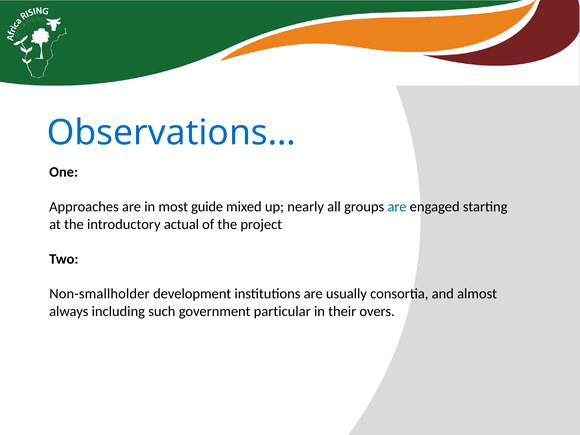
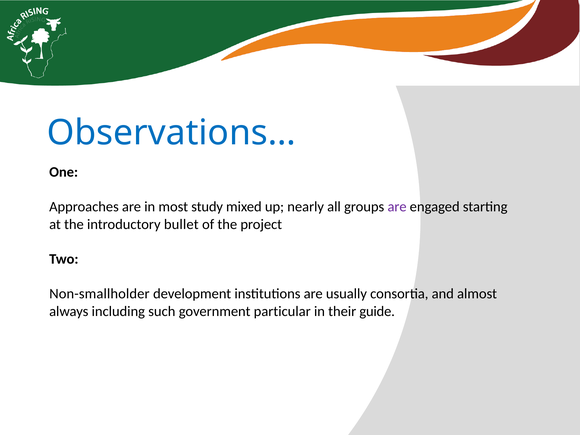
guide: guide -> study (207, 207)
are colour: blue -> purple (397, 207)
actual: actual -> bullet (181, 224)
overs: overs -> guide (377, 311)
